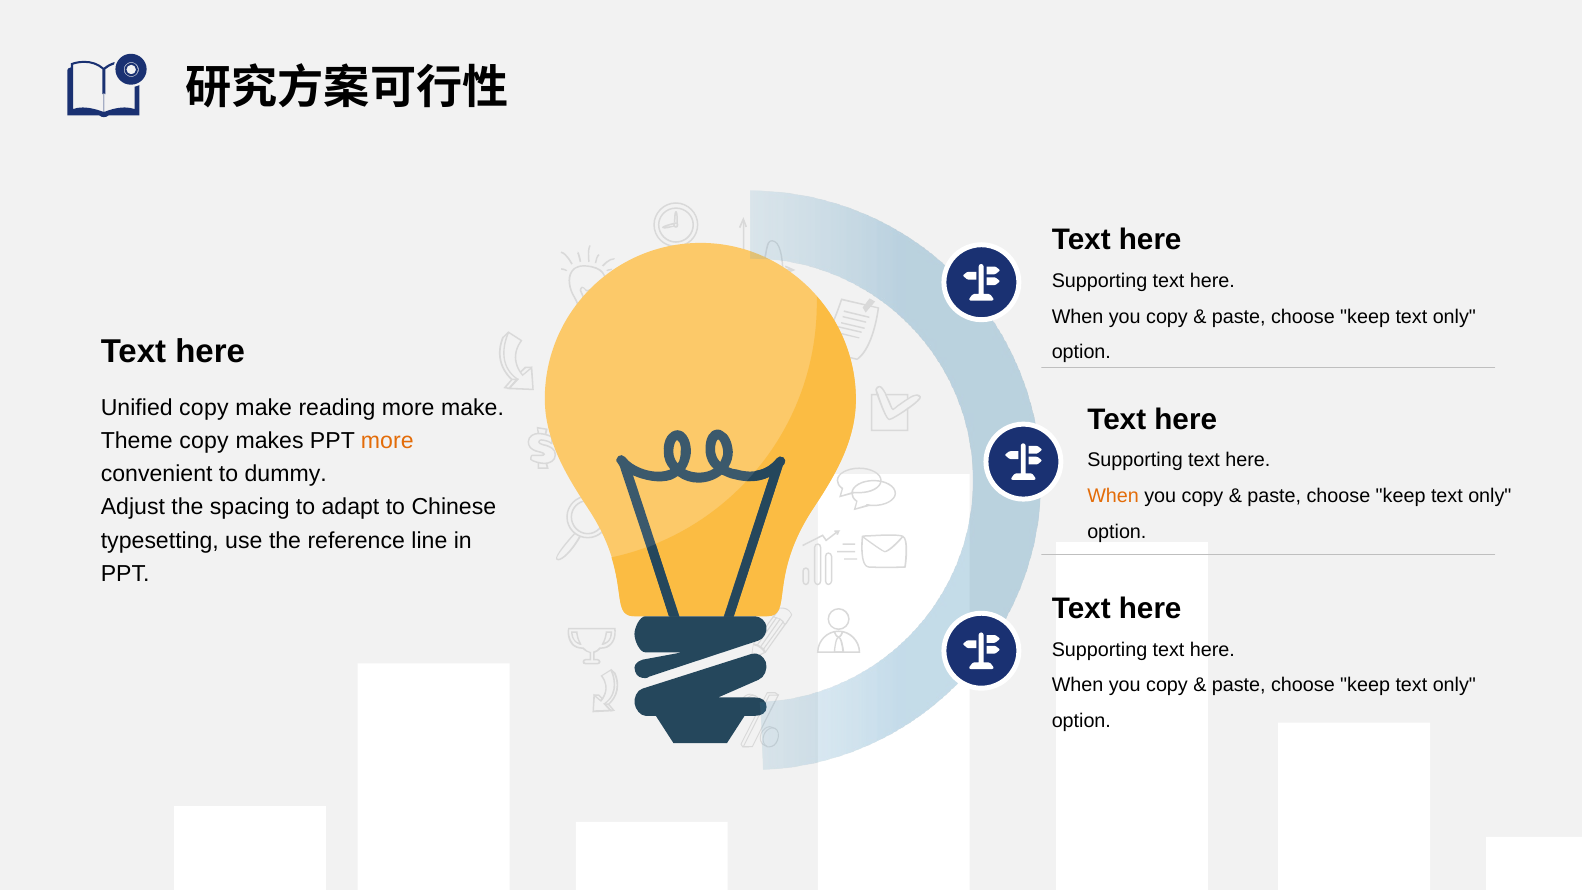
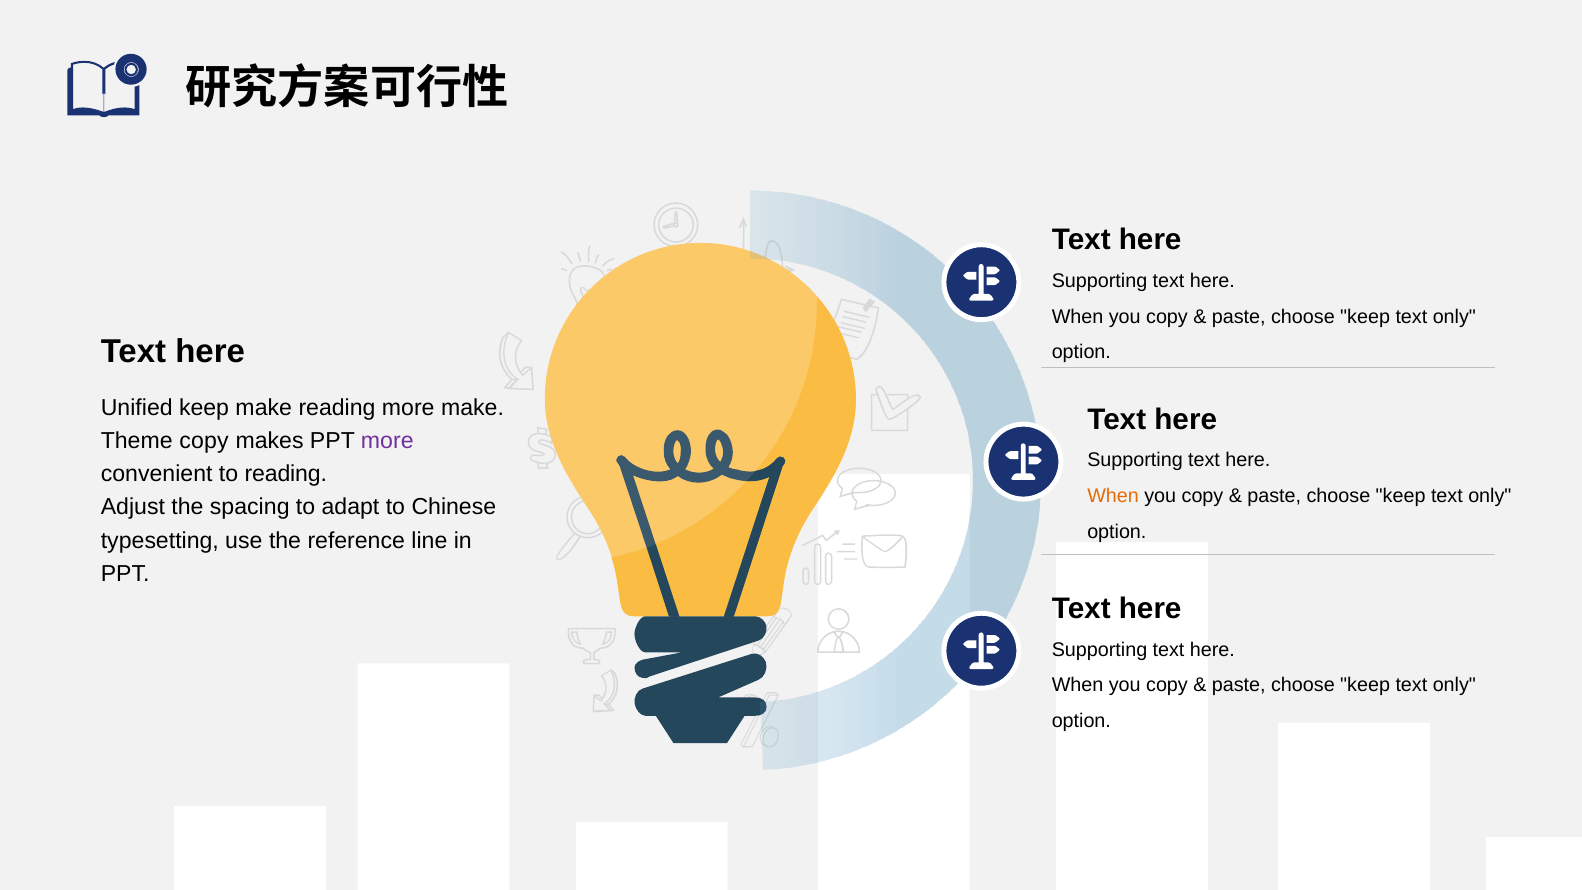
Unified copy: copy -> keep (204, 408)
more colour: orange -> purple (387, 441)
to dummy: dummy -> reading (286, 474)
